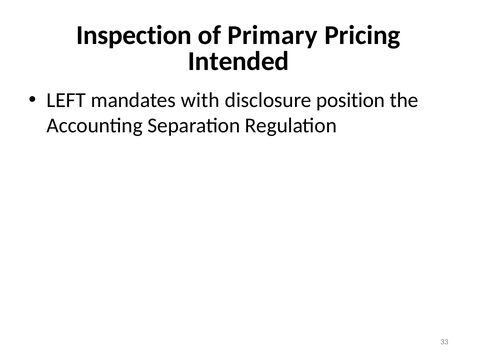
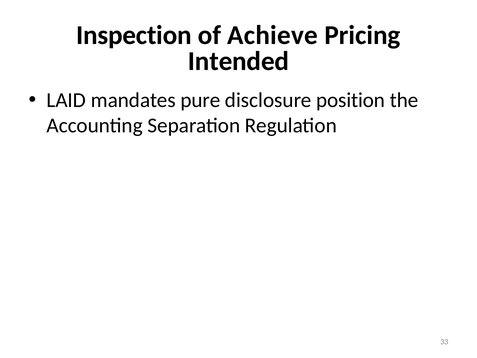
Primary: Primary -> Achieve (272, 35)
LEFT: LEFT -> LAID (66, 100)
with: with -> pure (200, 100)
